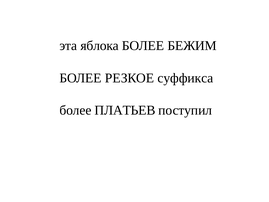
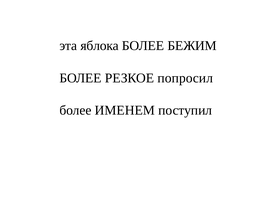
суффикса: суффикса -> попросил (185, 78)
ПЛАТЬЕВ: ПЛАТЬЕВ -> ИМЕНЕМ (125, 110)
